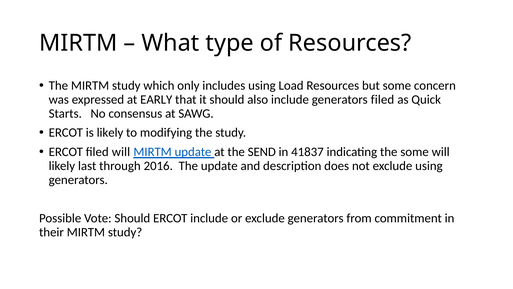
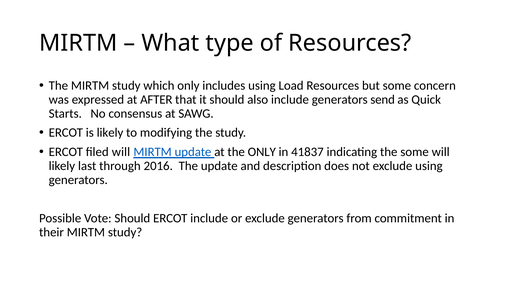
EARLY: EARLY -> AFTER (156, 99)
generators filed: filed -> send (383, 99)
the SEND: SEND -> ONLY (262, 152)
